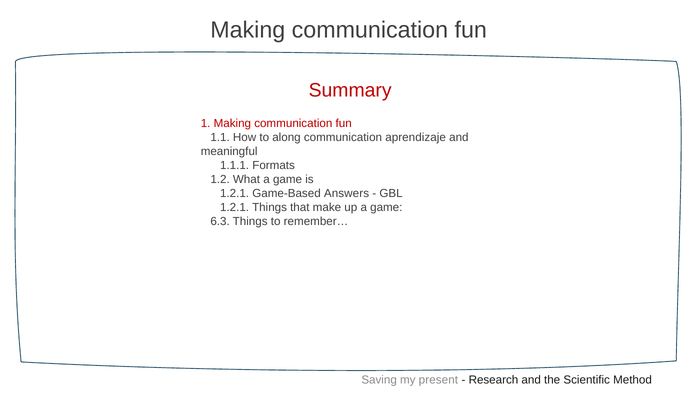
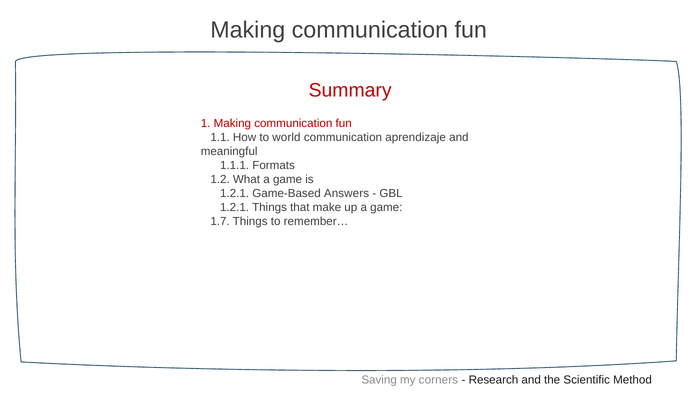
along: along -> world (286, 137)
6.3: 6.3 -> 1.7 (220, 221)
present: present -> corners (438, 379)
